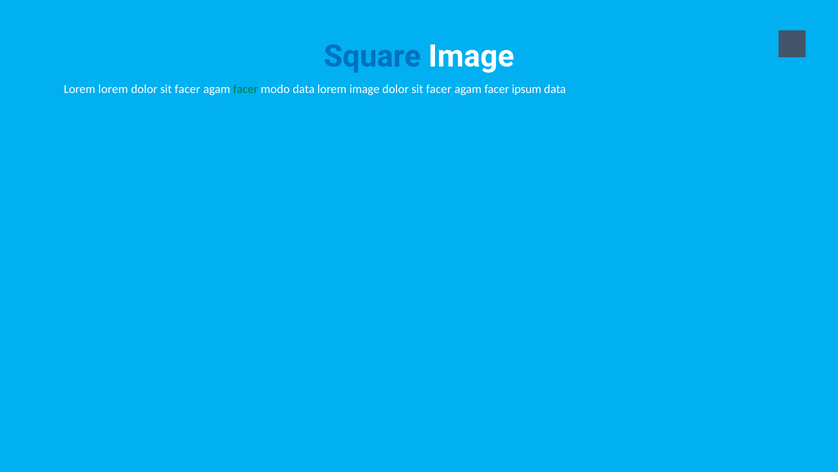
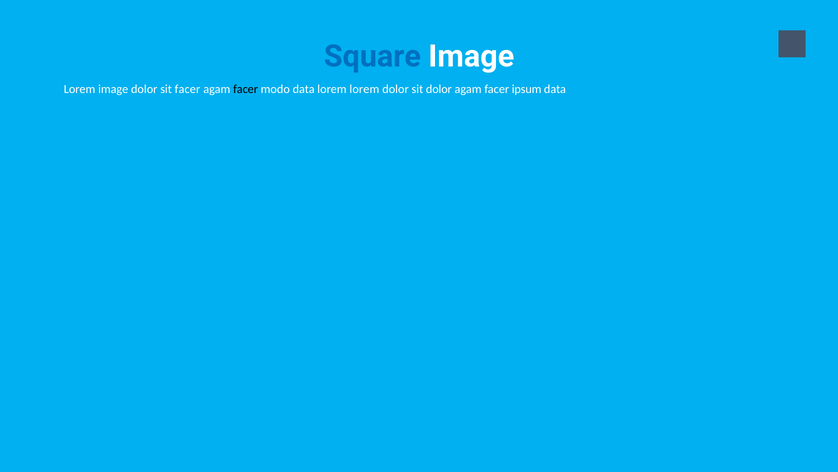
Lorem lorem: lorem -> image (113, 89)
facer colour: green -> black (246, 89)
lorem image: image -> lorem (364, 89)
facer: facer -> dolor (439, 89)
